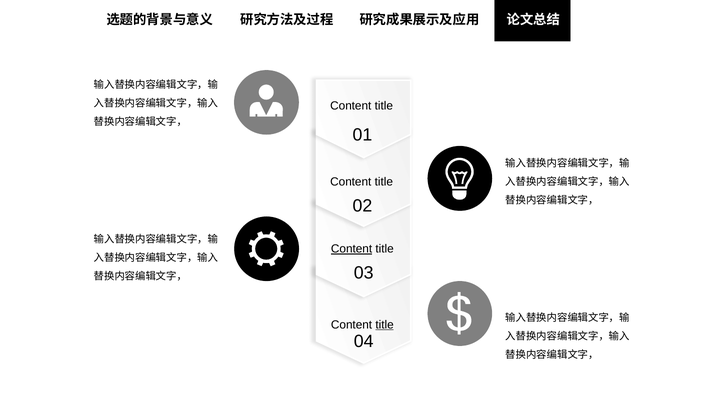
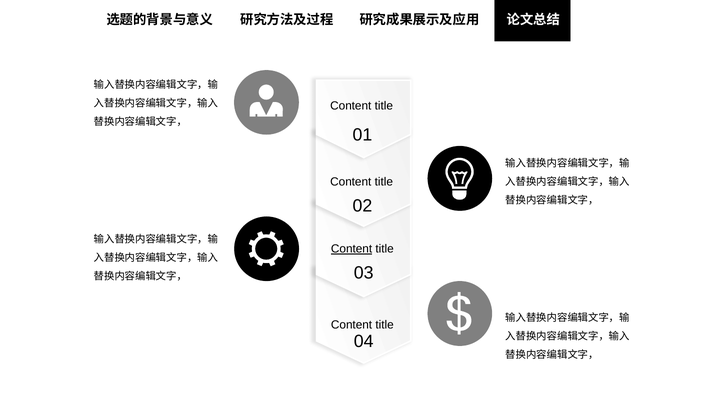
title underline: present -> none (385, 325)
